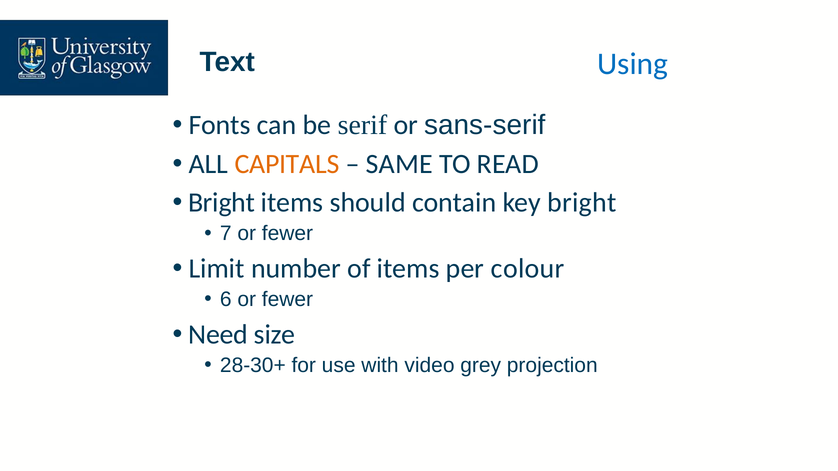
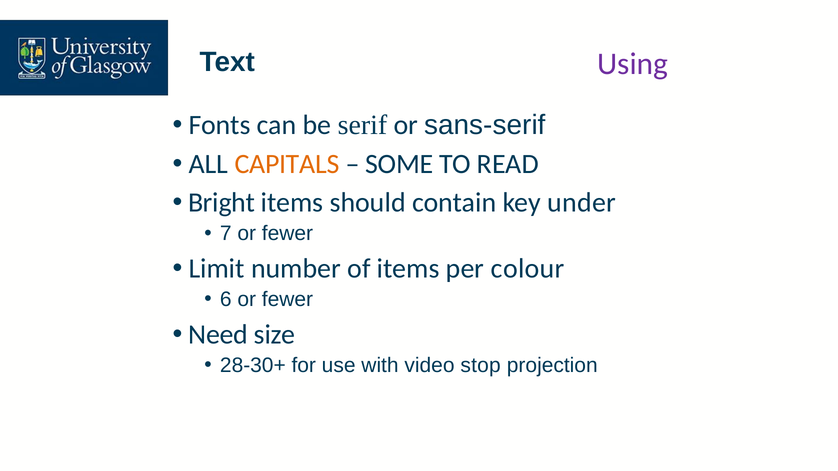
Using colour: blue -> purple (633, 64)
SAME: SAME -> SOME (399, 164)
key bright: bright -> under (582, 203)
grey: grey -> stop (481, 366)
